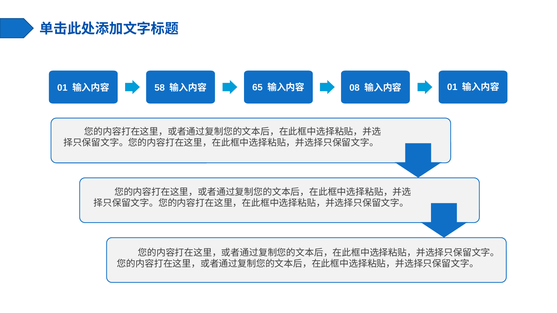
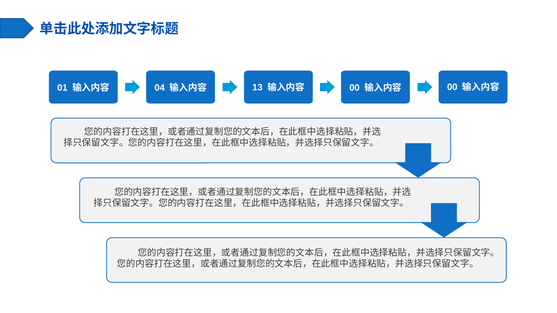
58: 58 -> 04 (160, 88)
65: 65 -> 13 (257, 88)
08: 08 -> 00 (354, 88)
01: 01 -> 00 (452, 87)
